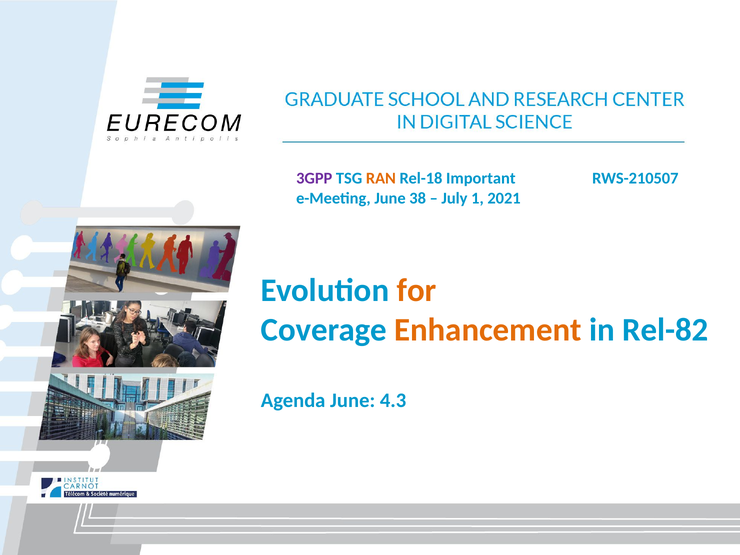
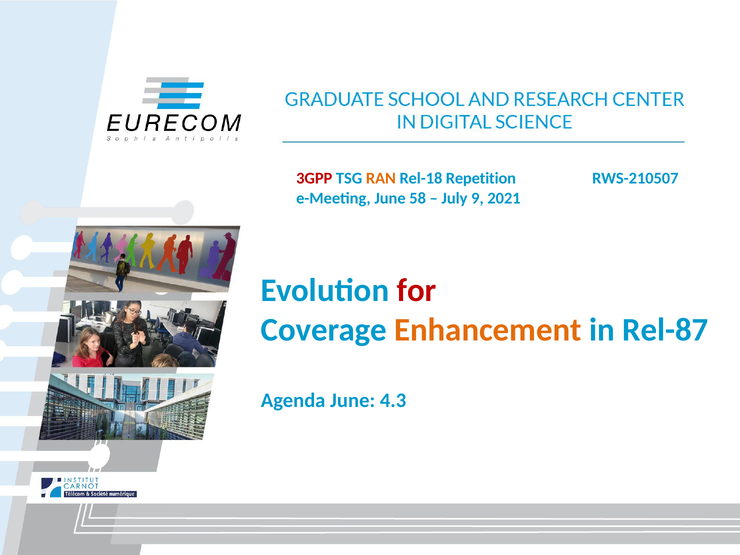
3GPP colour: purple -> red (314, 178)
Important: Important -> Repetition (481, 178)
38: 38 -> 58 (418, 198)
1: 1 -> 9 (477, 198)
for colour: orange -> red (417, 290)
Rel-82: Rel-82 -> Rel-87 (665, 330)
